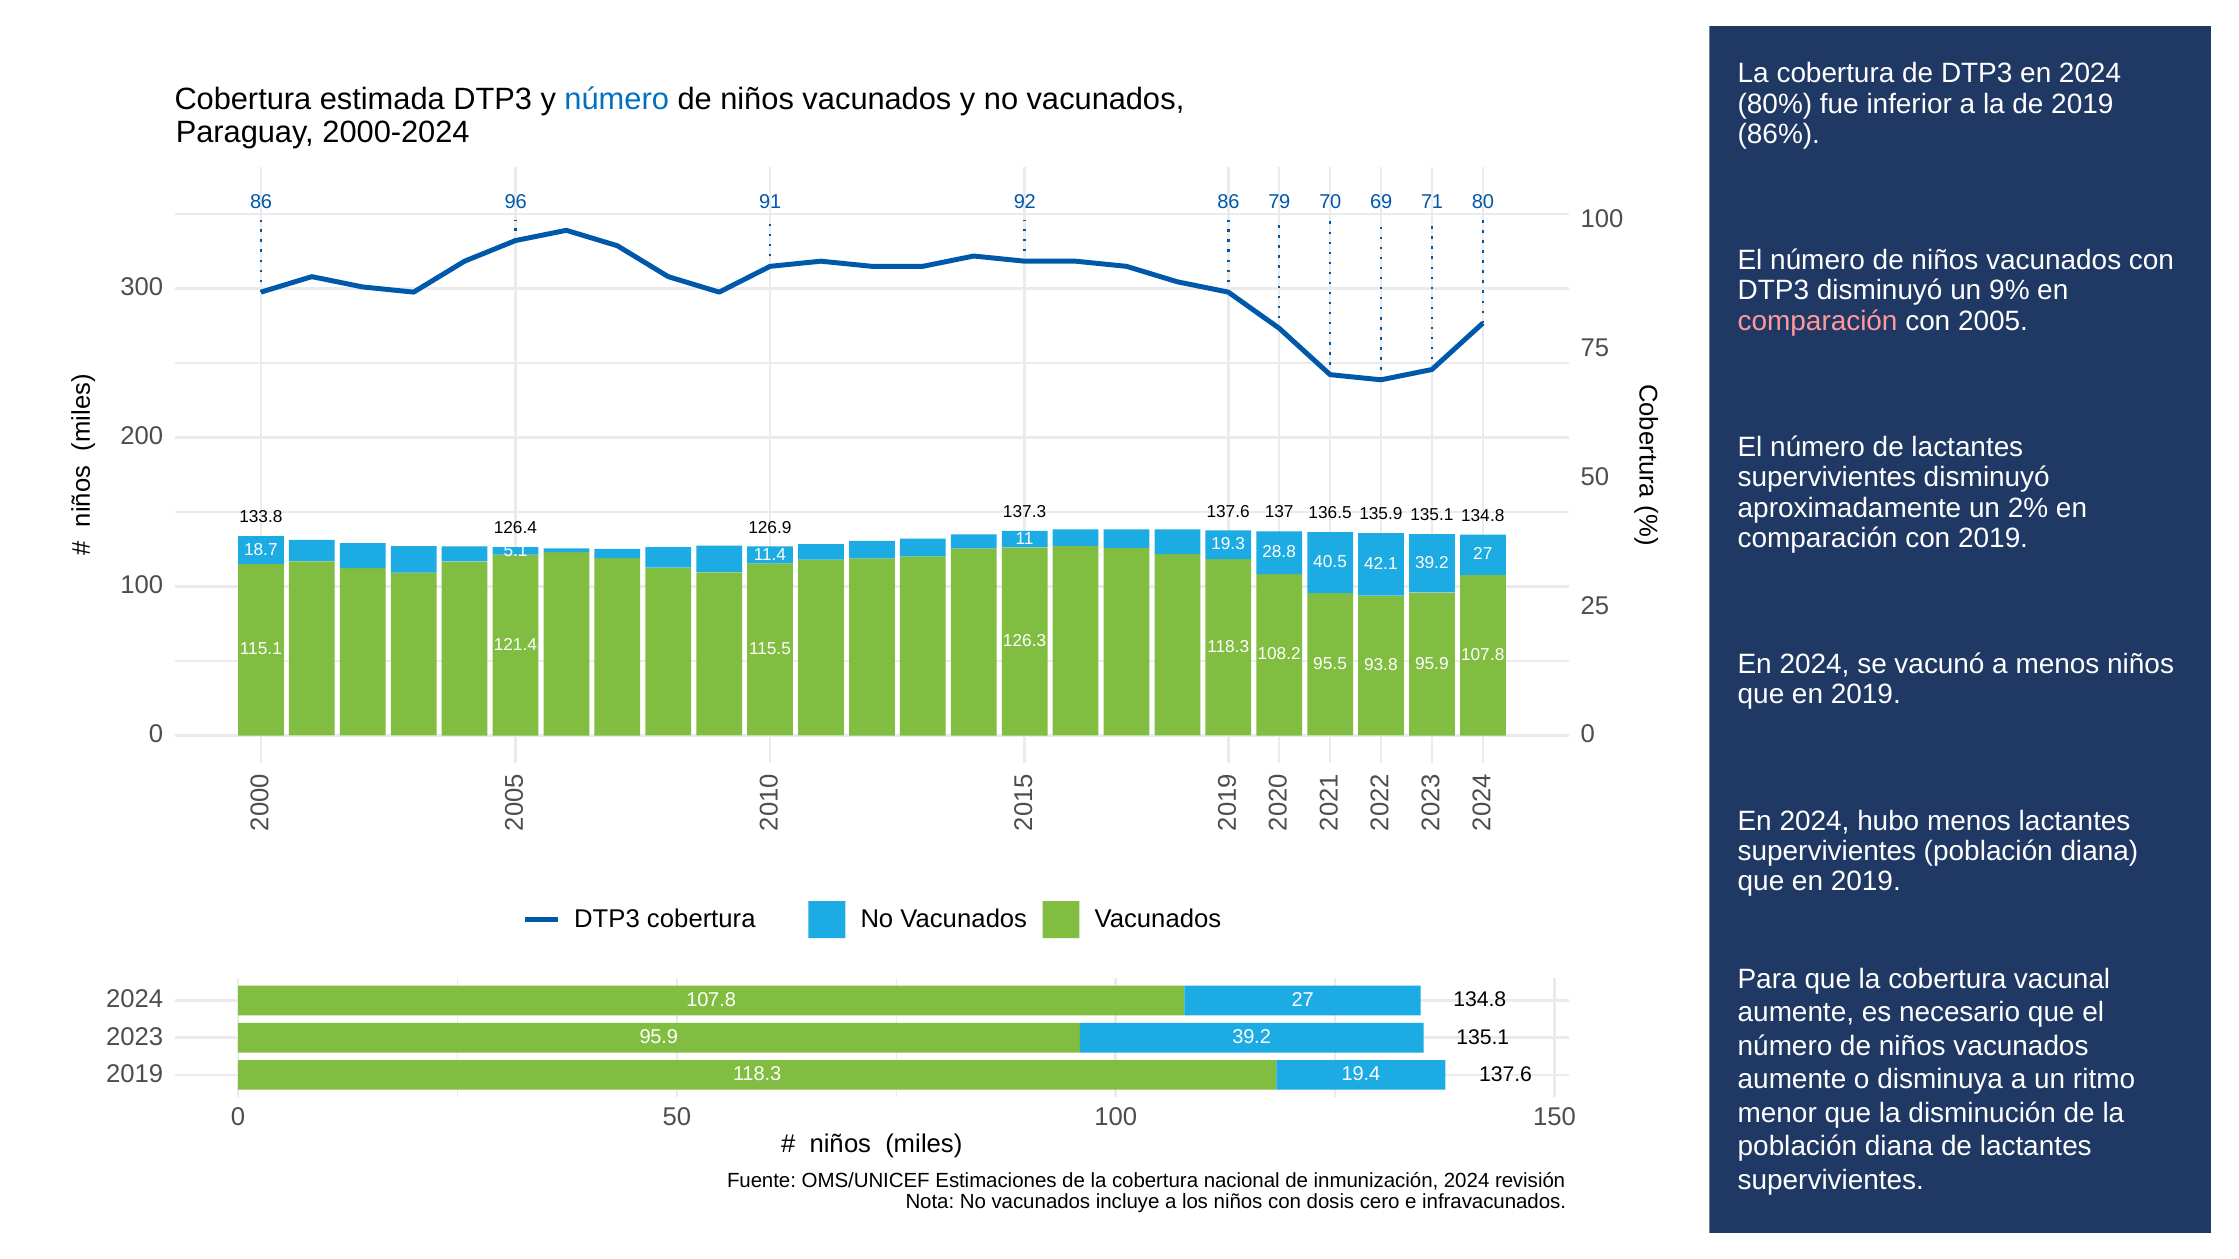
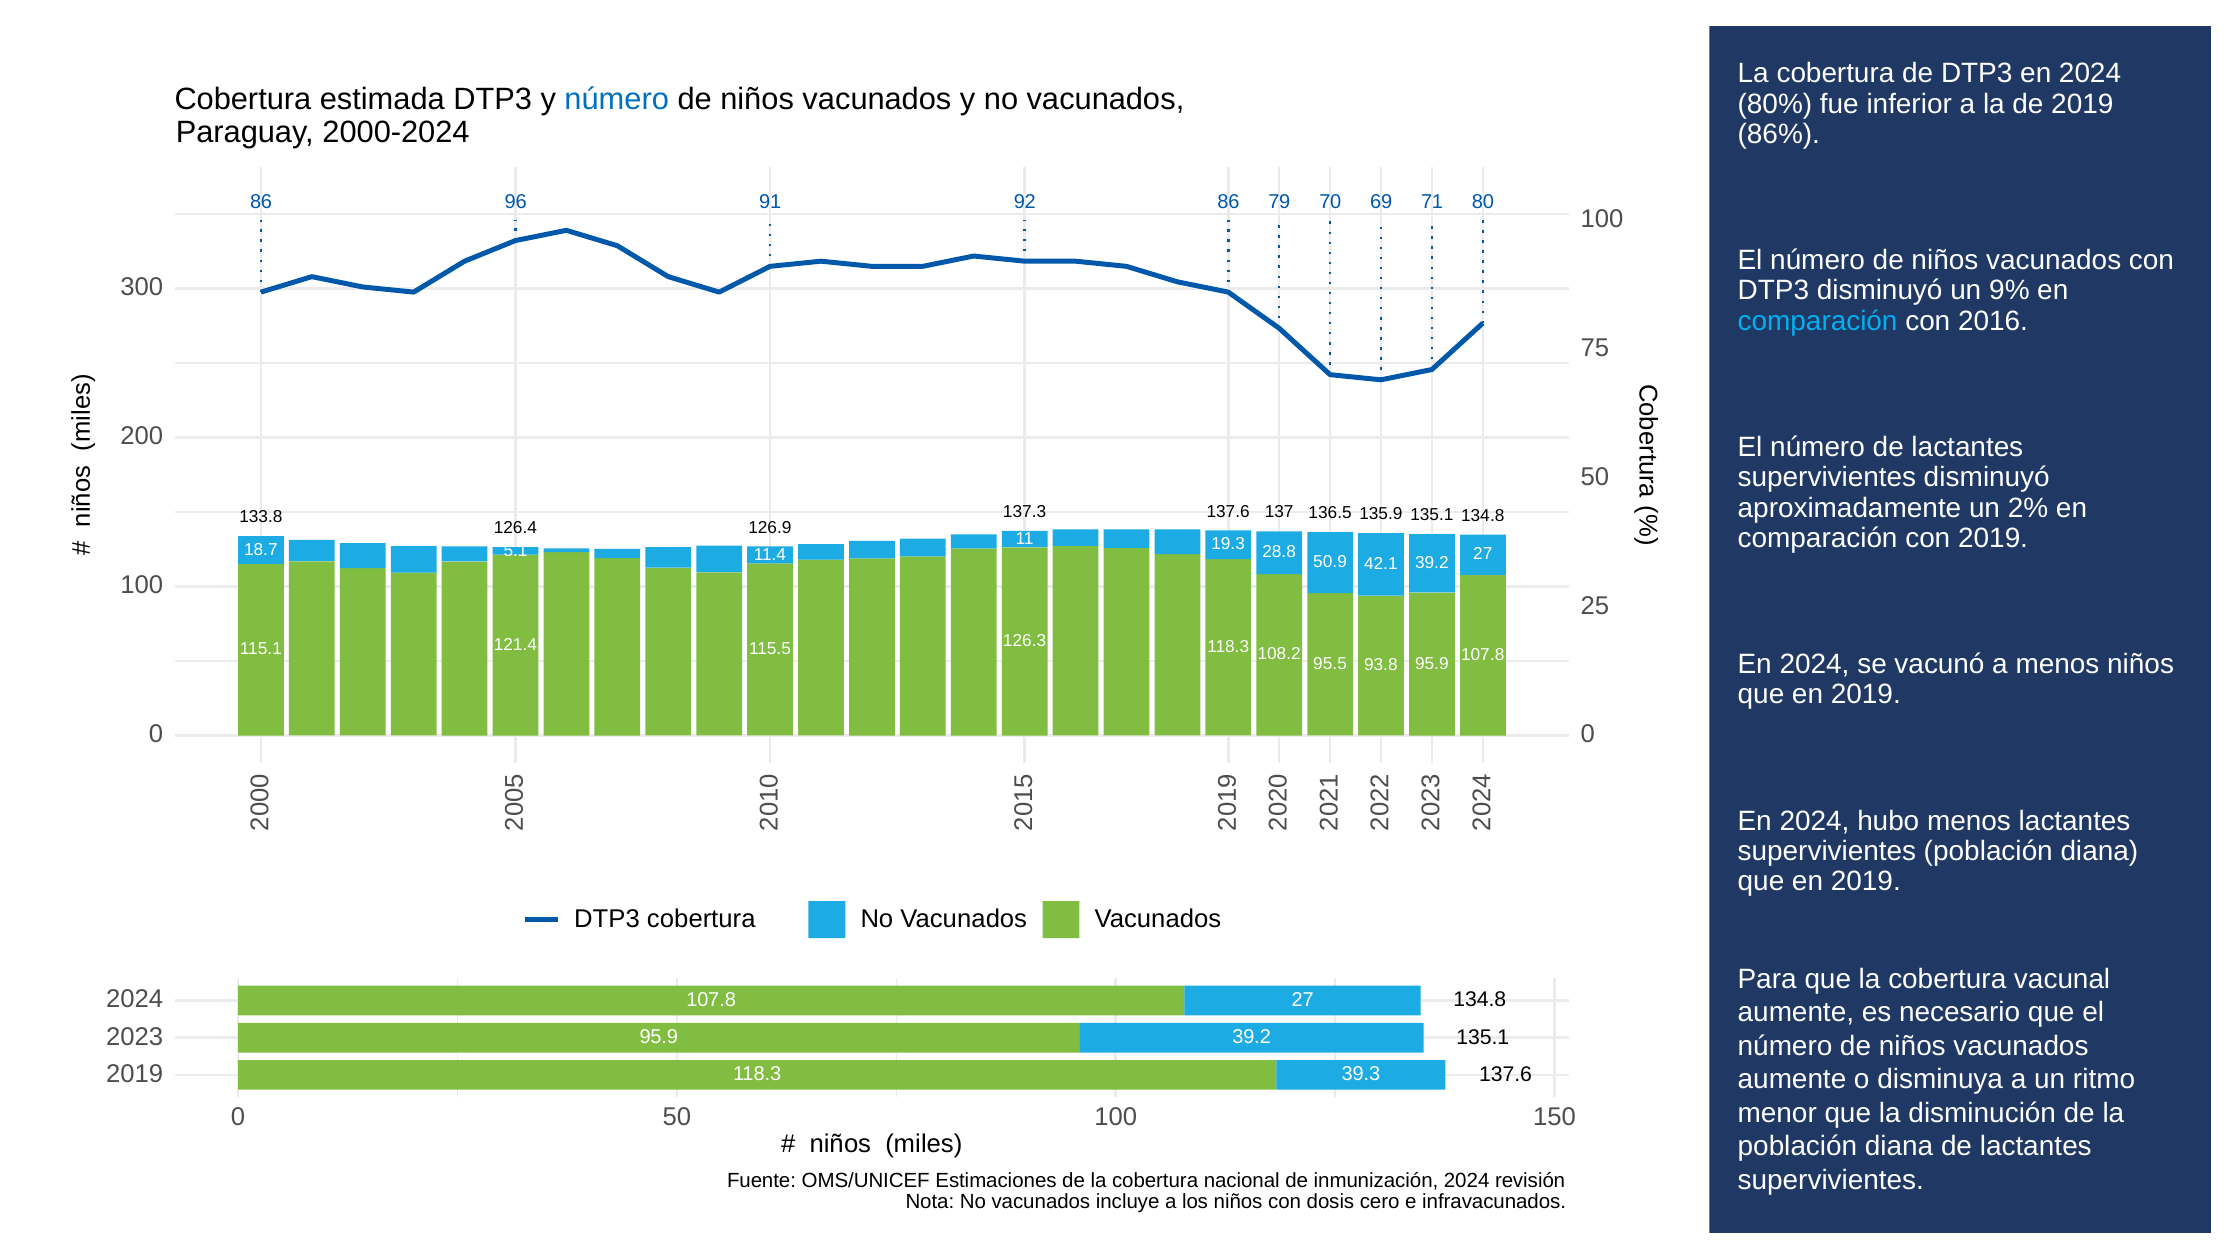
comparación colour: pink -> light blue (1818, 321)
2005: 2005 -> 2016 (1993, 321)
40.5: 40.5 -> 50.9 (1330, 562)
19.4: 19.4 -> 39.3 (1361, 1074)
